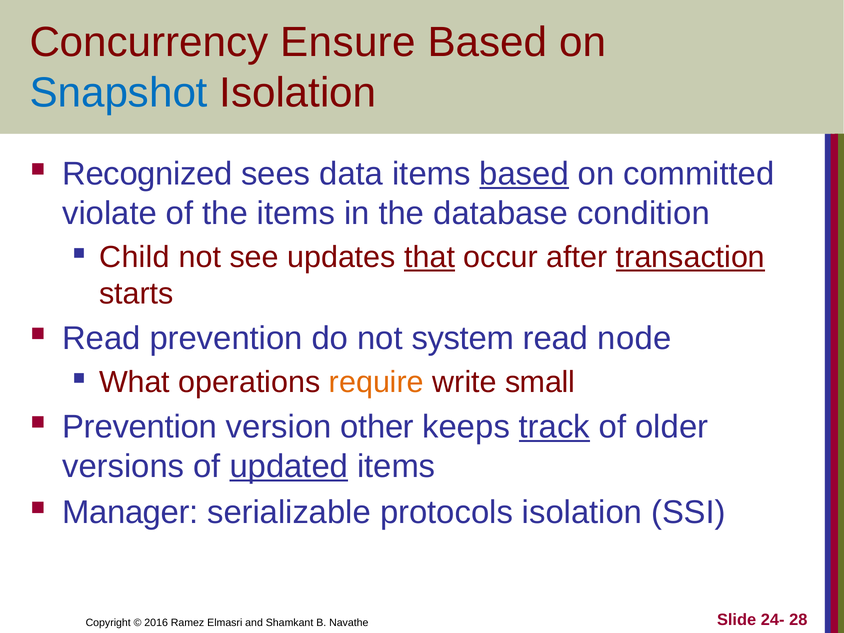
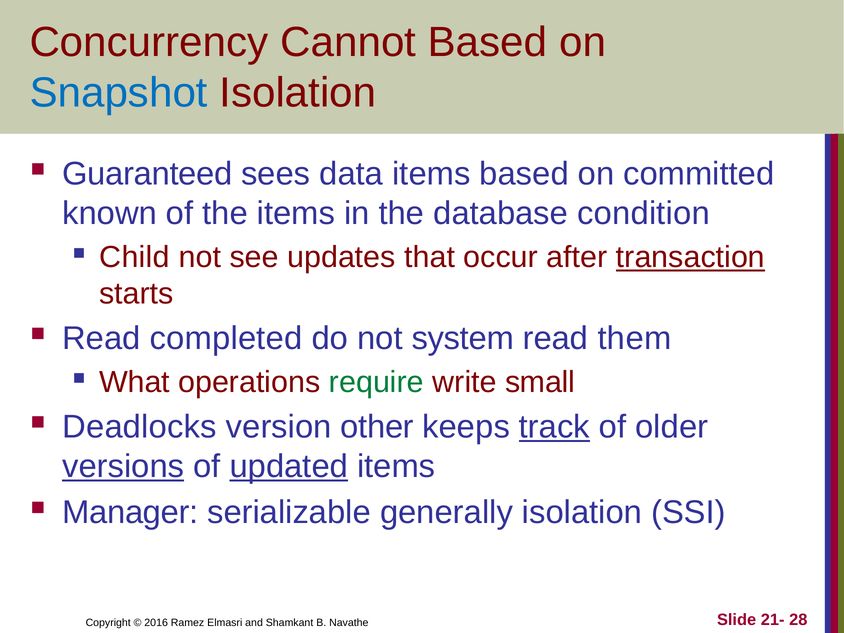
Ensure: Ensure -> Cannot (348, 42)
Recognized: Recognized -> Guaranteed (147, 174)
based underline: present -> none (524, 174)
violate: violate -> known (110, 213)
that underline: present -> none (430, 257)
Read prevention: prevention -> completed (226, 338)
node: node -> them (634, 338)
require colour: orange -> green (376, 382)
Prevention: Prevention -> Deadlocks (140, 427)
versions underline: none -> present (123, 467)
protocols: protocols -> generally (446, 513)
24-: 24- -> 21- (773, 620)
